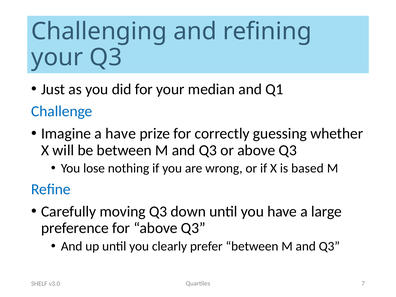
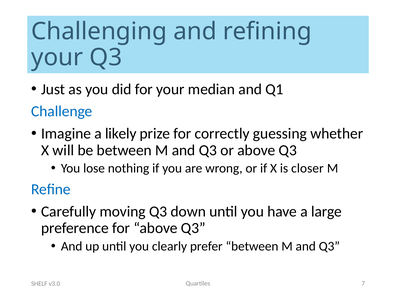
a have: have -> likely (121, 134)
based: based -> closer (307, 168)
